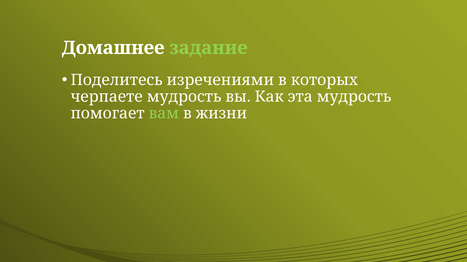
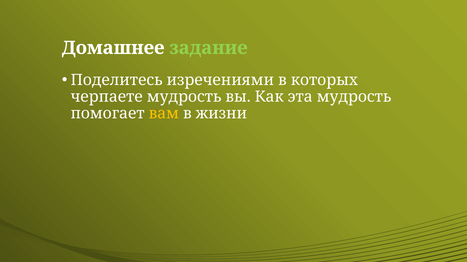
вам colour: light green -> yellow (164, 114)
